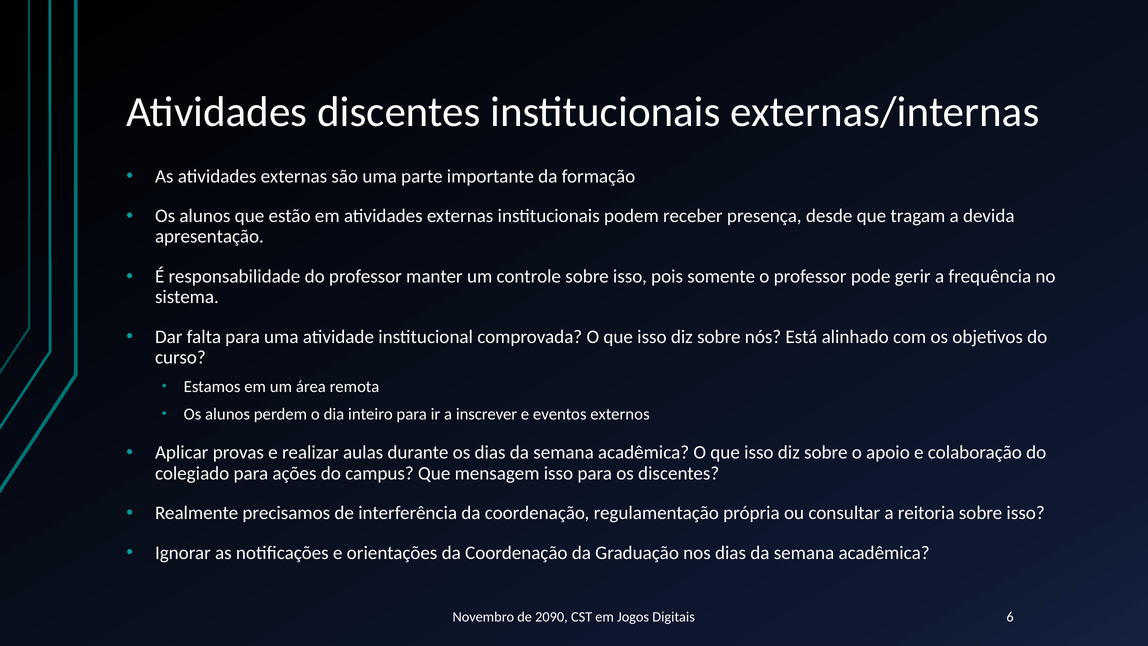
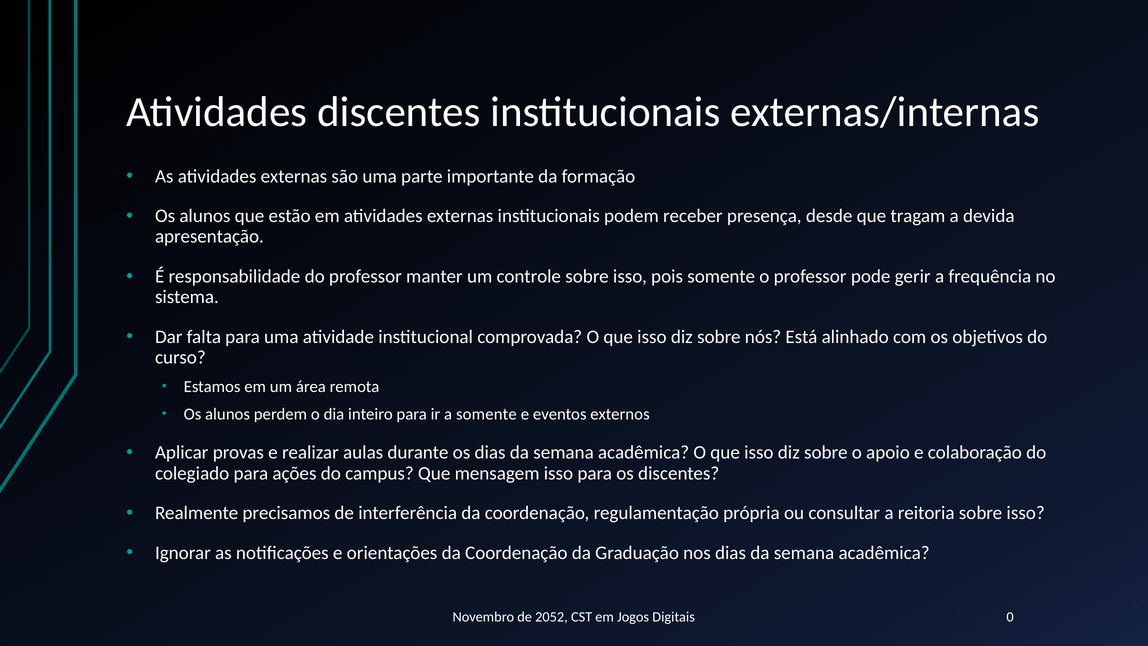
a inscrever: inscrever -> somente (486, 414)
2090: 2090 -> 2052 (551, 617)
6: 6 -> 0 (1010, 617)
